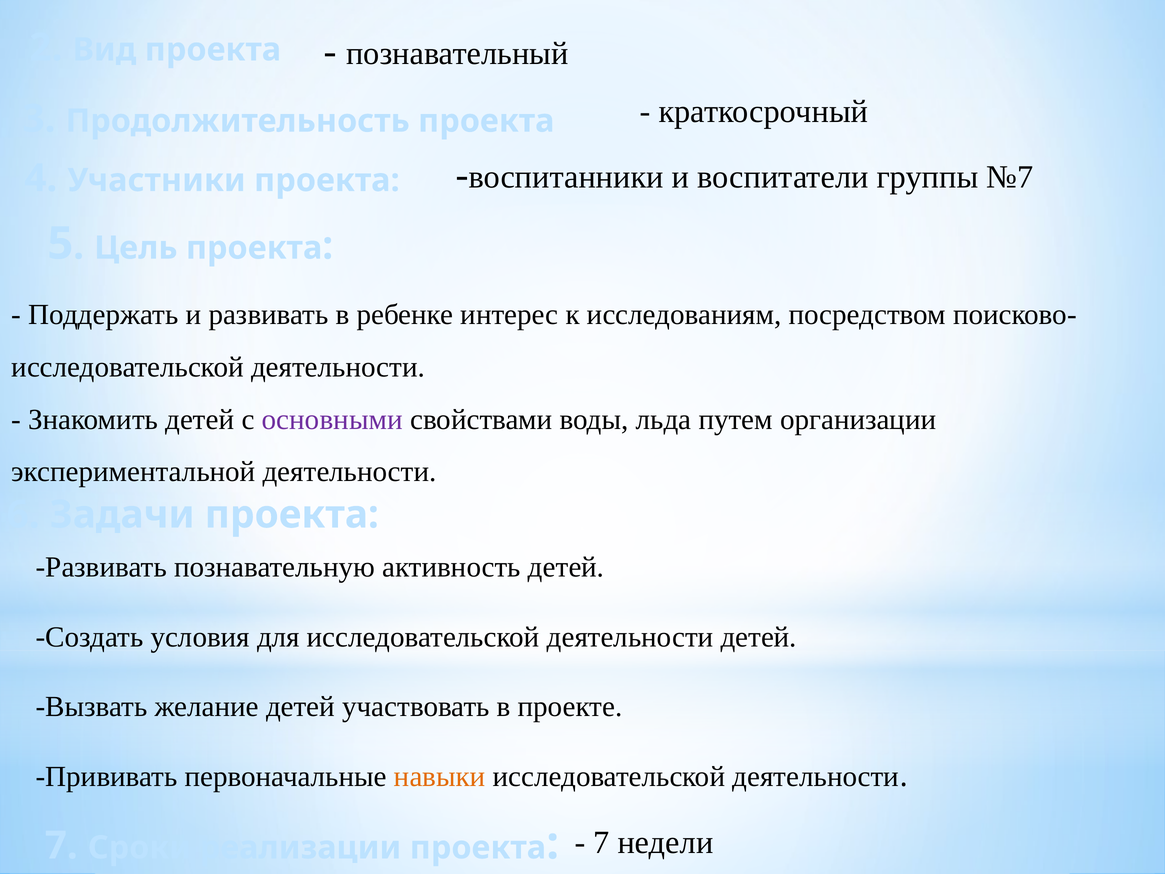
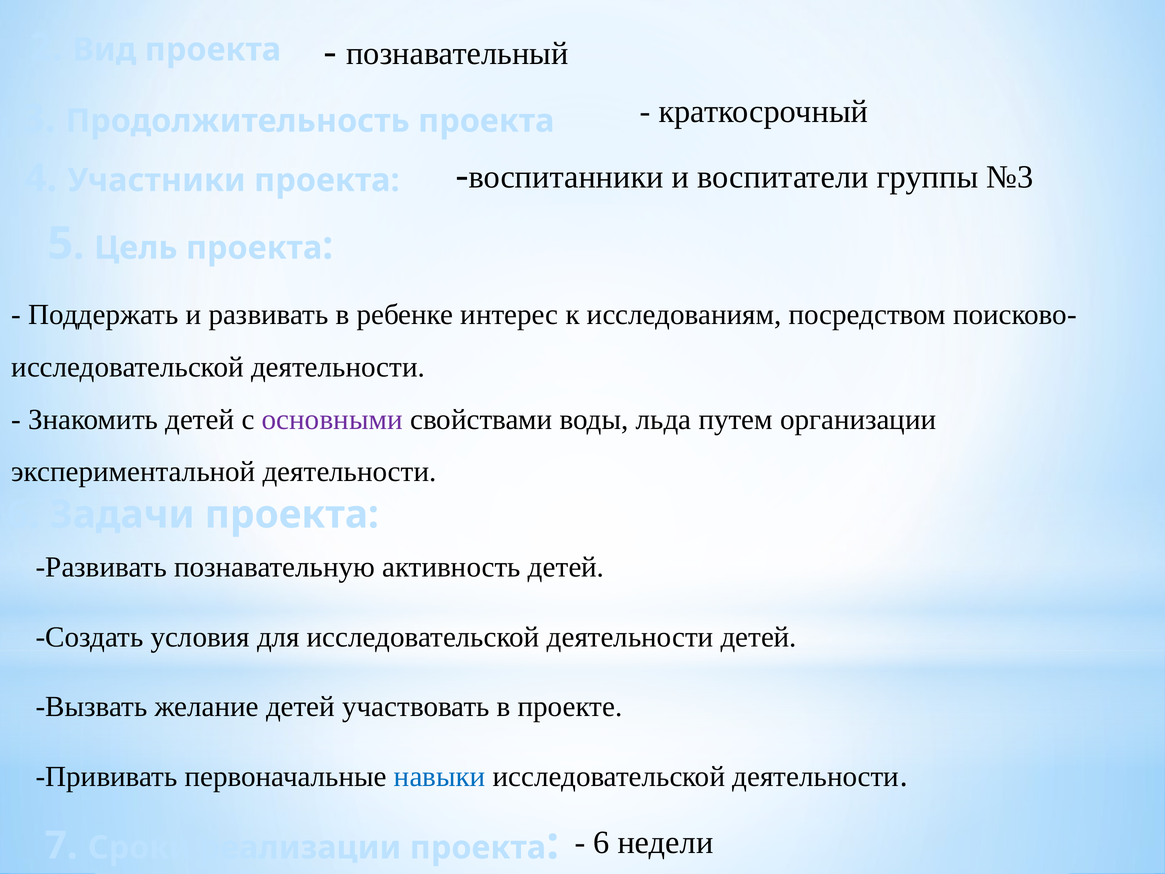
№7: №7 -> №3 (1010, 177)
навыки colour: orange -> blue (440, 777)
7: 7 -> 6 (602, 842)
